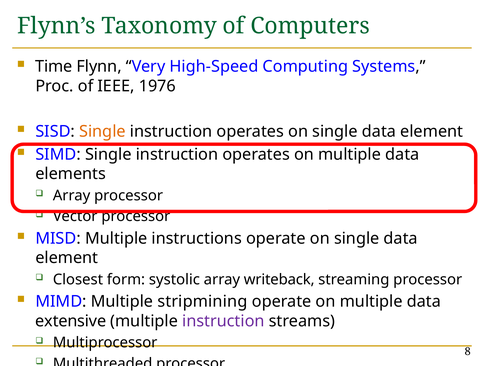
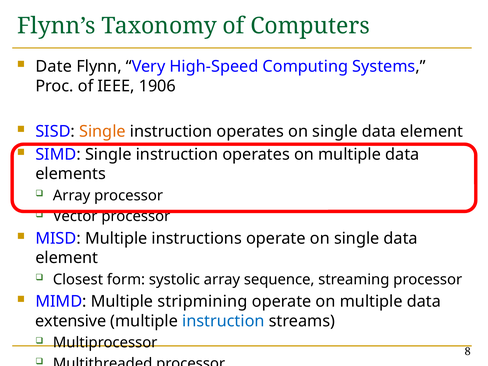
Time: Time -> Date (54, 67)
1976: 1976 -> 1906 (157, 86)
writeback: writeback -> sequence (279, 279)
instruction colour: purple -> blue (223, 321)
